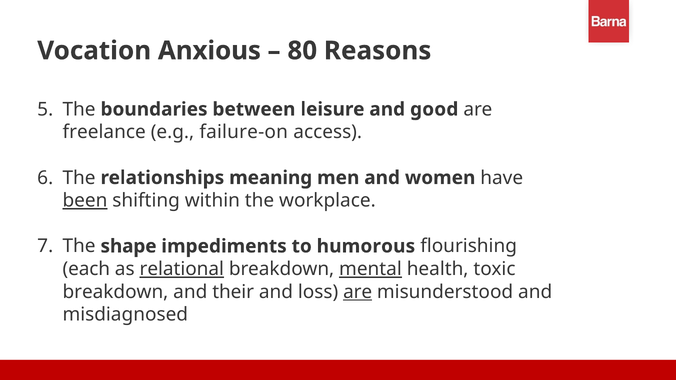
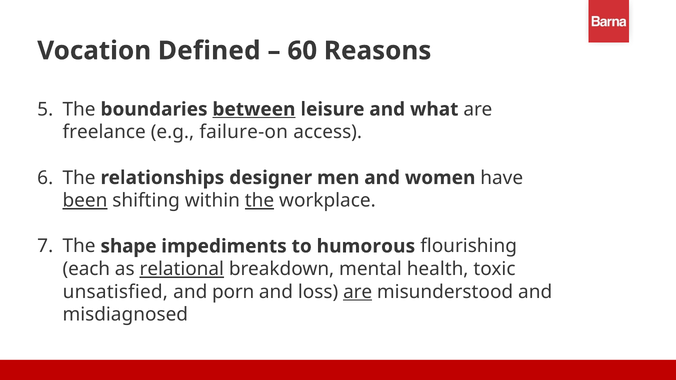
Anxious: Anxious -> Defined (209, 51)
80: 80 -> 60 (302, 51)
between underline: none -> present (254, 109)
good: good -> what (434, 109)
meaning: meaning -> designer (271, 178)
the underline: none -> present (259, 201)
mental underline: present -> none (370, 269)
breakdown: breakdown -> unsatisfied (115, 292)
their: their -> porn (233, 292)
